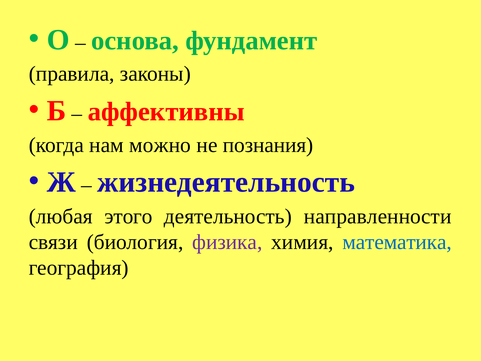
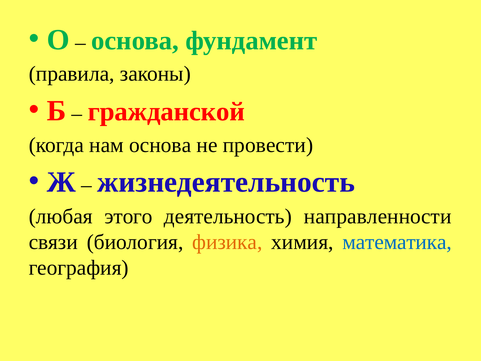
аффективны: аффективны -> гражданской (166, 112)
нам можно: можно -> основа (160, 145)
познания: познания -> провести (268, 145)
физика colour: purple -> orange (227, 242)
